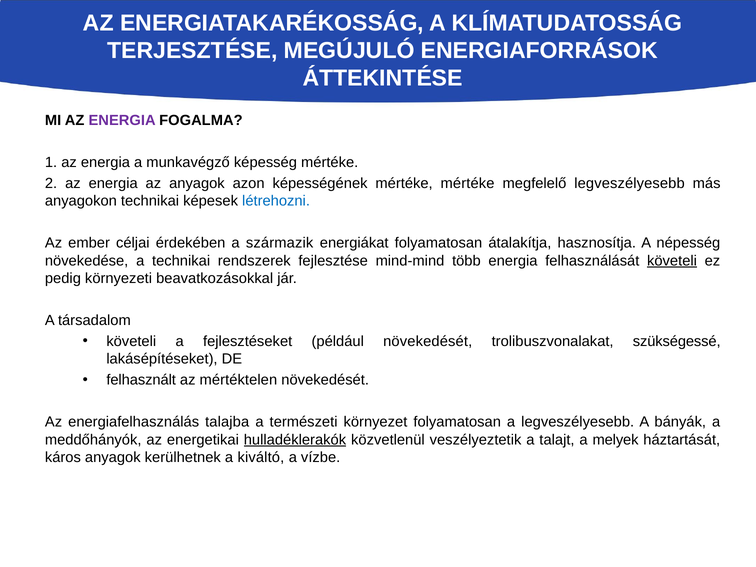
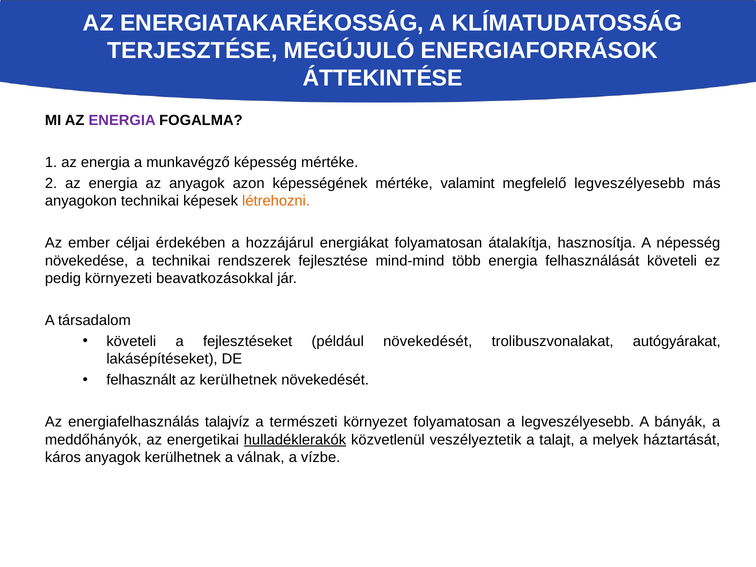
mértéke mértéke: mértéke -> valamint (468, 183)
létrehozni colour: blue -> orange (276, 201)
származik: származik -> hozzájárul (280, 243)
követeli underline: present -> none (672, 261)
szükségessé: szükségessé -> autógyárakat (677, 341)
az mértéktelen: mértéktelen -> kerülhetnek (238, 380)
talajba: talajba -> talajvíz (227, 422)
kiváltó: kiváltó -> válnak (261, 457)
